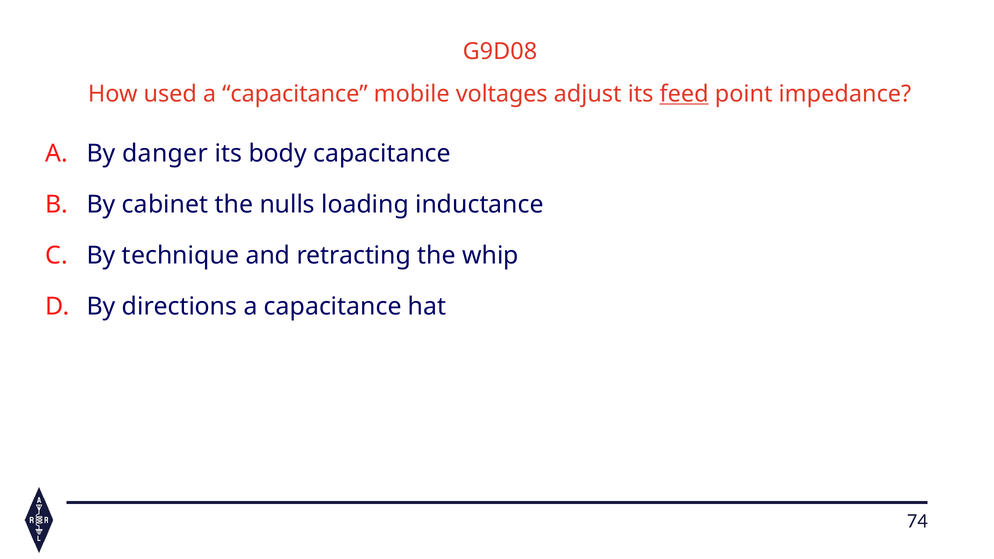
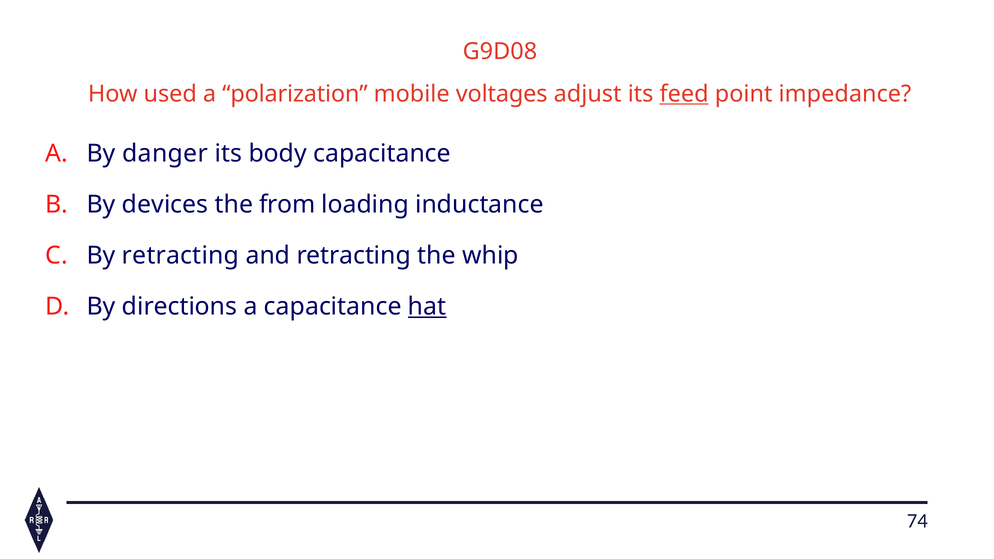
capacitance: capacitance -> polarization (295, 94)
cabinet: cabinet -> devices (165, 205)
nulls: nulls -> from (287, 205)
By technique: technique -> retracting (180, 256)
hat underline: none -> present (427, 307)
